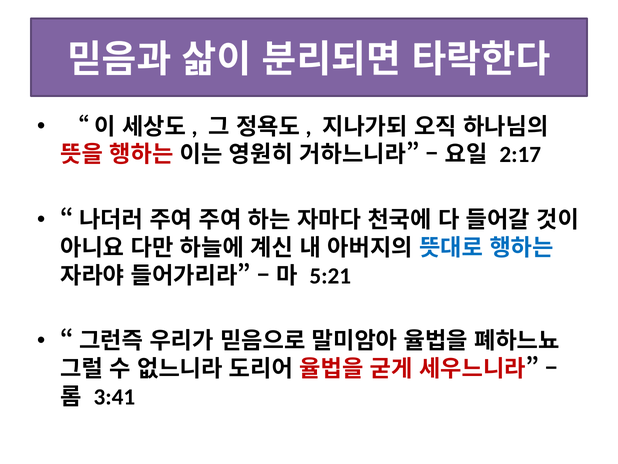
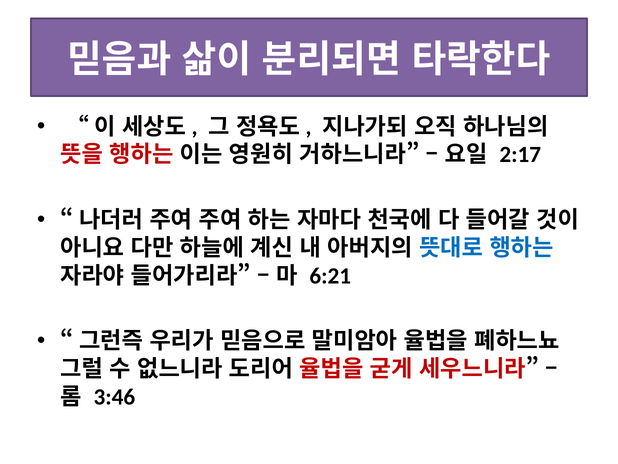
5:21: 5:21 -> 6:21 (330, 276)
3:41: 3:41 -> 3:46 (114, 397)
